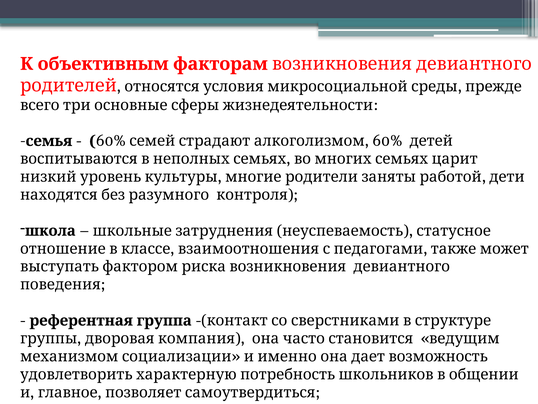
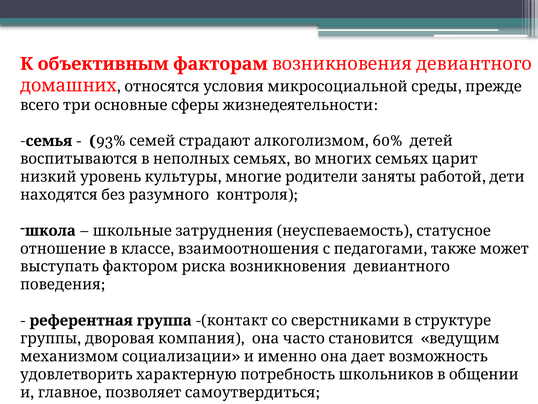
родителей: родителей -> домашних (69, 85)
семья 60%: 60% -> 93% (111, 141)
